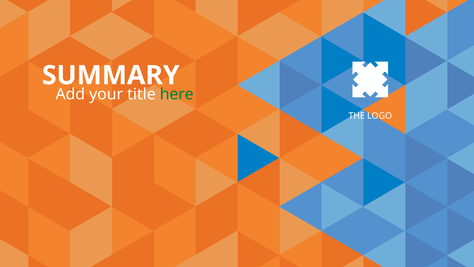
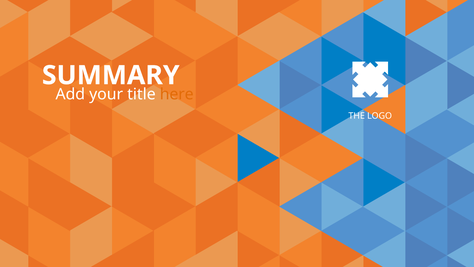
here colour: green -> orange (177, 94)
